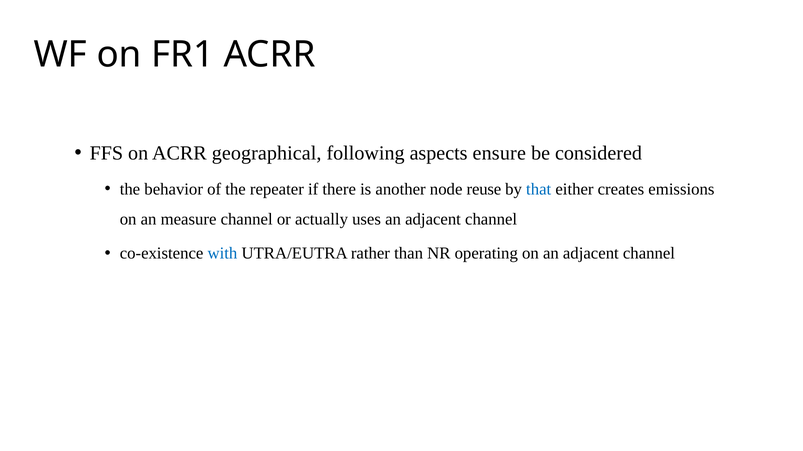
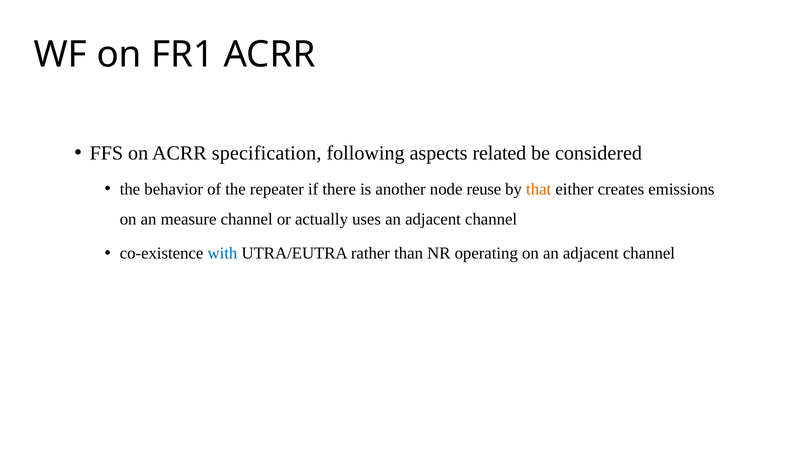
geographical: geographical -> specification (267, 153)
ensure: ensure -> related (499, 153)
that colour: blue -> orange (539, 189)
